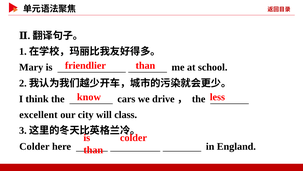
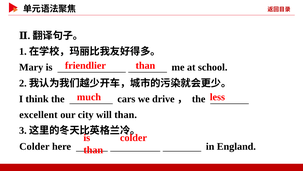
know: know -> much (89, 97)
will class: class -> than (126, 114)
